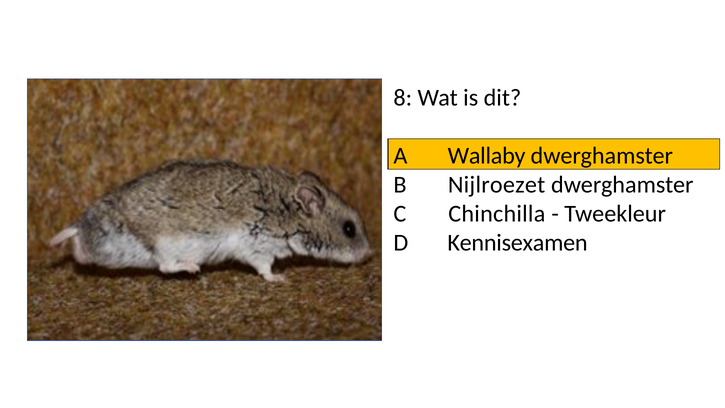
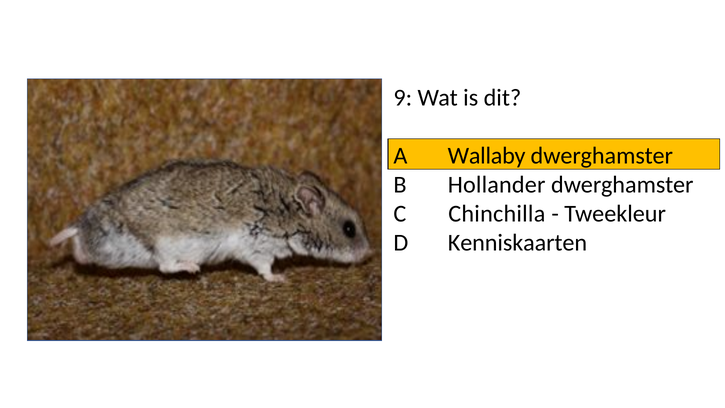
8: 8 -> 9 (403, 97)
Nijlroezet: Nijlroezet -> Hollander (497, 184)
Kennisexamen: Kennisexamen -> Kenniskaarten (517, 243)
